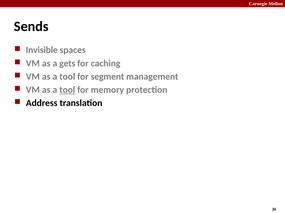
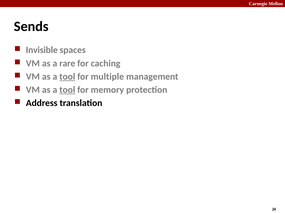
gets: gets -> rare (67, 64)
tool underline: none -> present (67, 77)
segment: segment -> multiple (107, 77)
